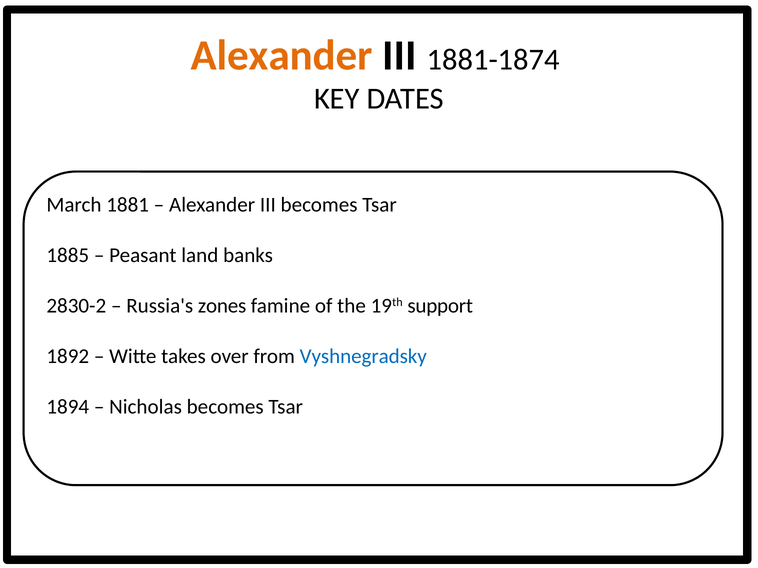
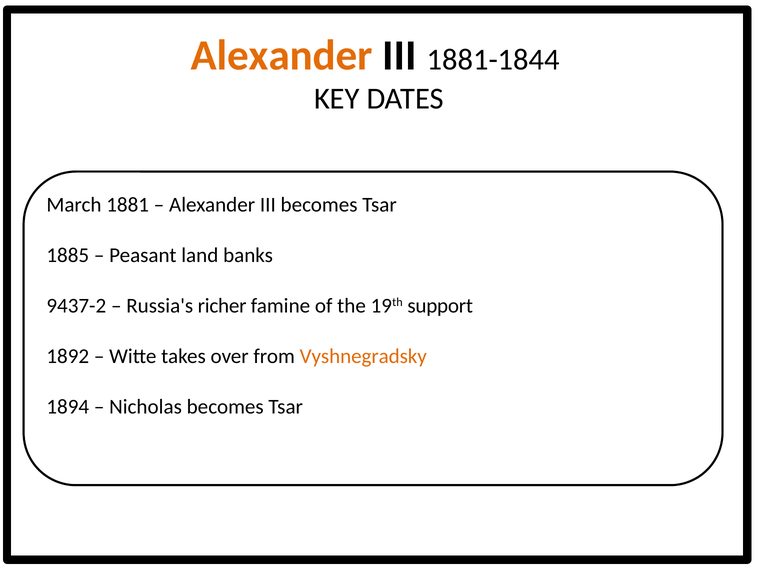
1881-1874: 1881-1874 -> 1881-1844 (493, 60)
2830-2: 2830-2 -> 9437-2 (76, 306)
zones: zones -> richer (222, 306)
Vyshnegradsky colour: blue -> orange (363, 357)
